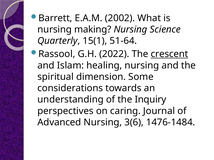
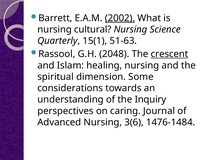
2002 underline: none -> present (120, 18)
making: making -> cultural (93, 30)
51-64: 51-64 -> 51-63 (123, 41)
2022: 2022 -> 2048 (114, 54)
